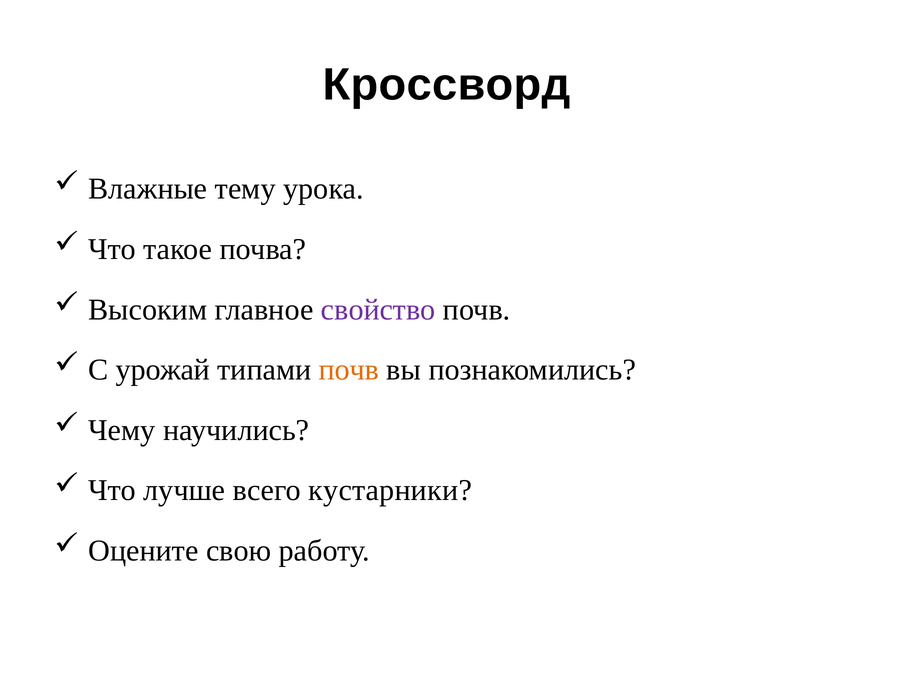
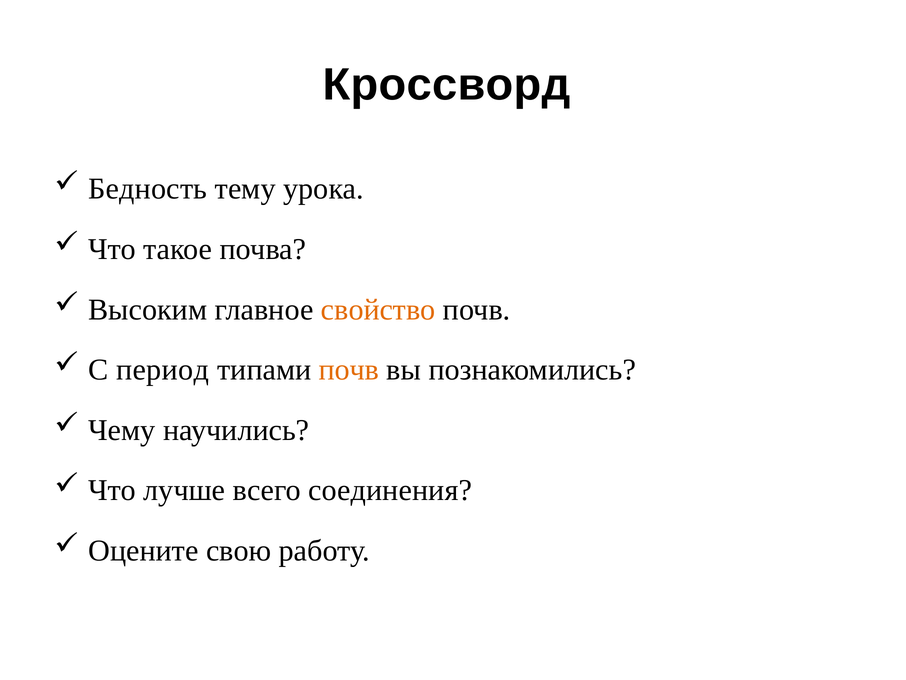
Влажные: Влажные -> Бедность (148, 189)
свойство colour: purple -> orange (378, 309)
урожай: урожай -> период (163, 370)
кустарники: кустарники -> соединения (390, 490)
